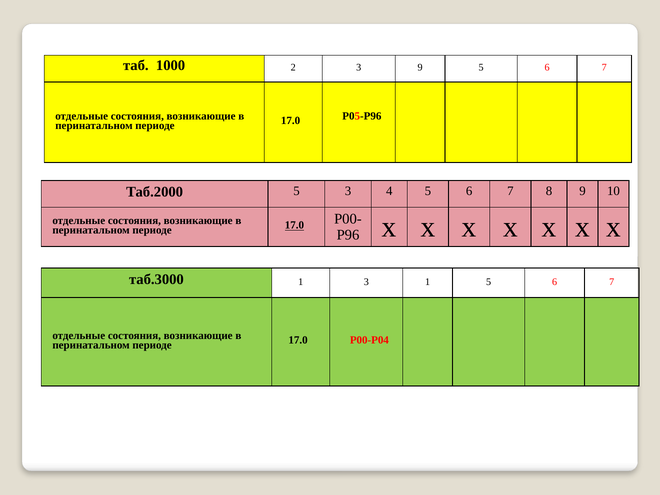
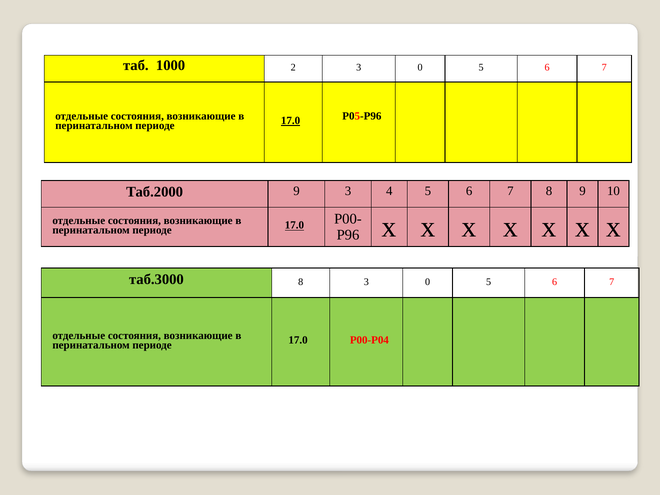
2 3 9: 9 -> 0 (420, 68)
17.0 underline: none -> present (291, 121)
Таб.2000 5: 5 -> 9 (296, 191)
таб.3000 1: 1 -> 8 (301, 282)
1: 1 -> 0 (428, 282)
